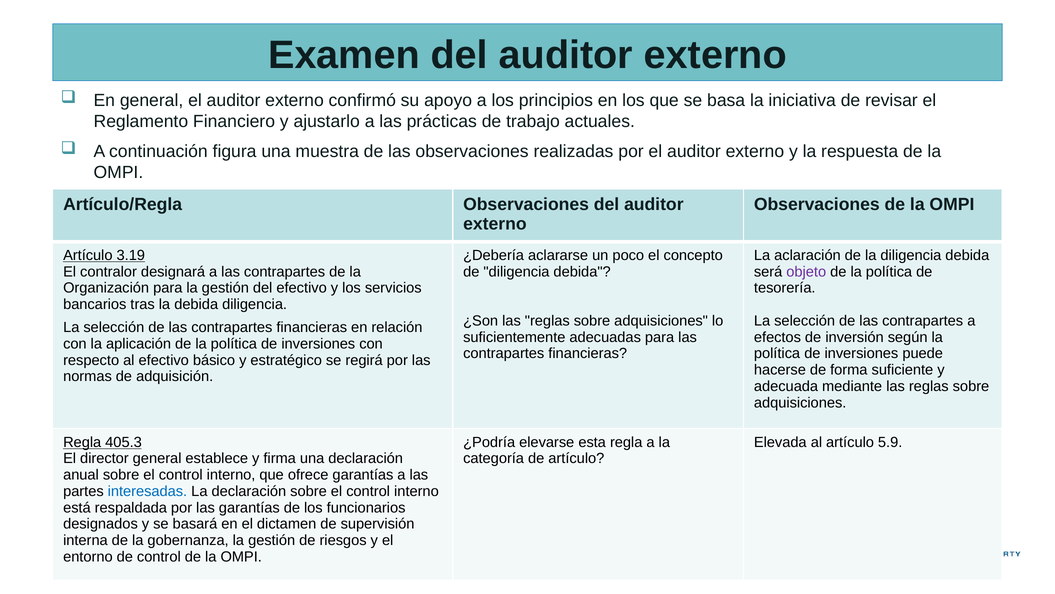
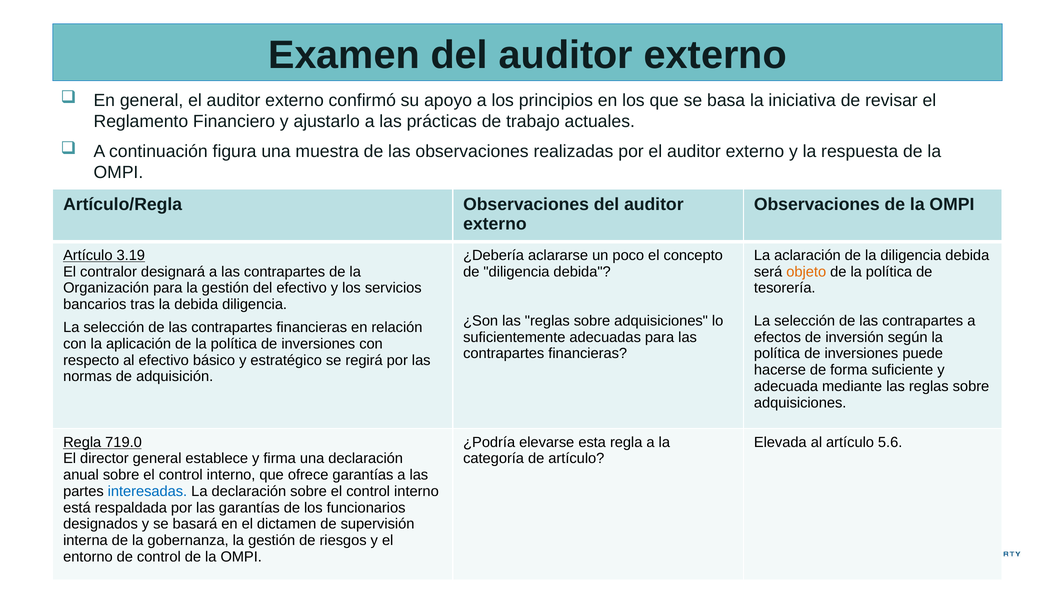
objeto colour: purple -> orange (806, 271)
405.3: 405.3 -> 719.0 (124, 442)
5.9: 5.9 -> 5.6 (890, 442)
